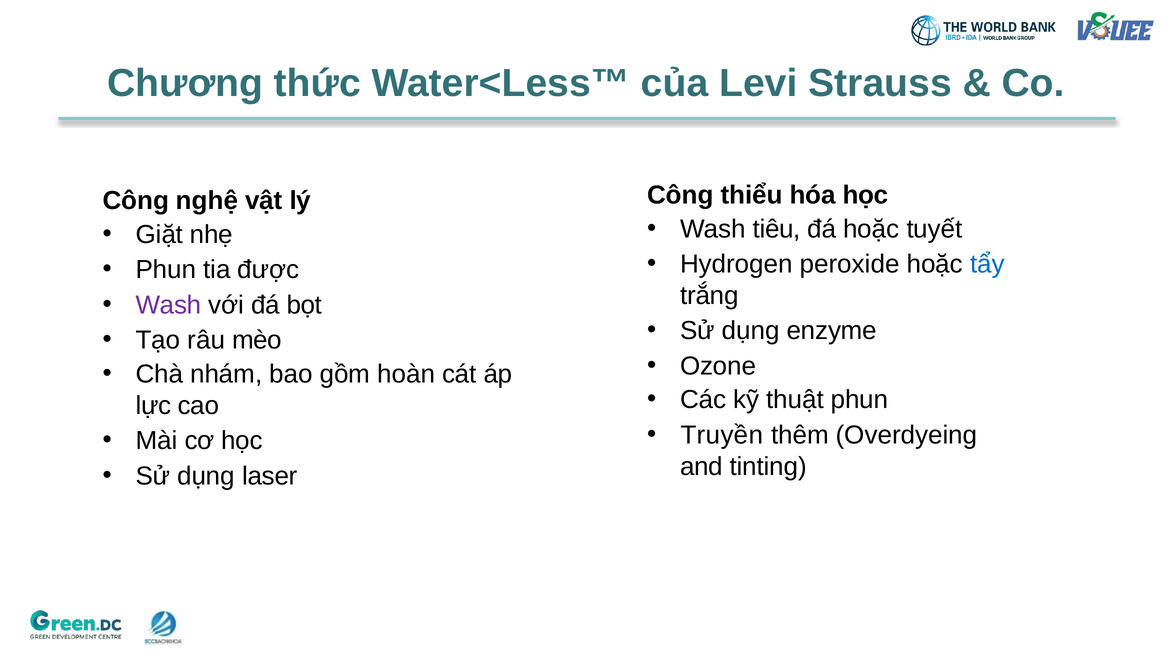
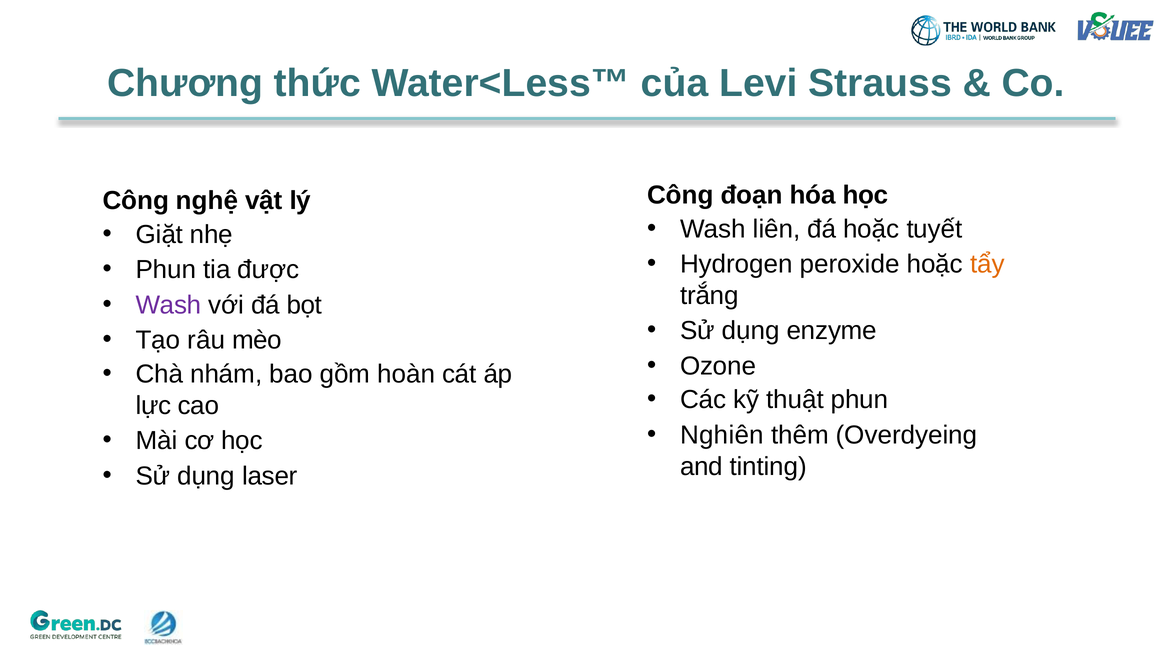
thiểu: thiểu -> đoạn (752, 195)
tiêu: tiêu -> liên (777, 229)
tẩy colour: blue -> orange (987, 264)
Truyền: Truyền -> Nghiên (722, 435)
